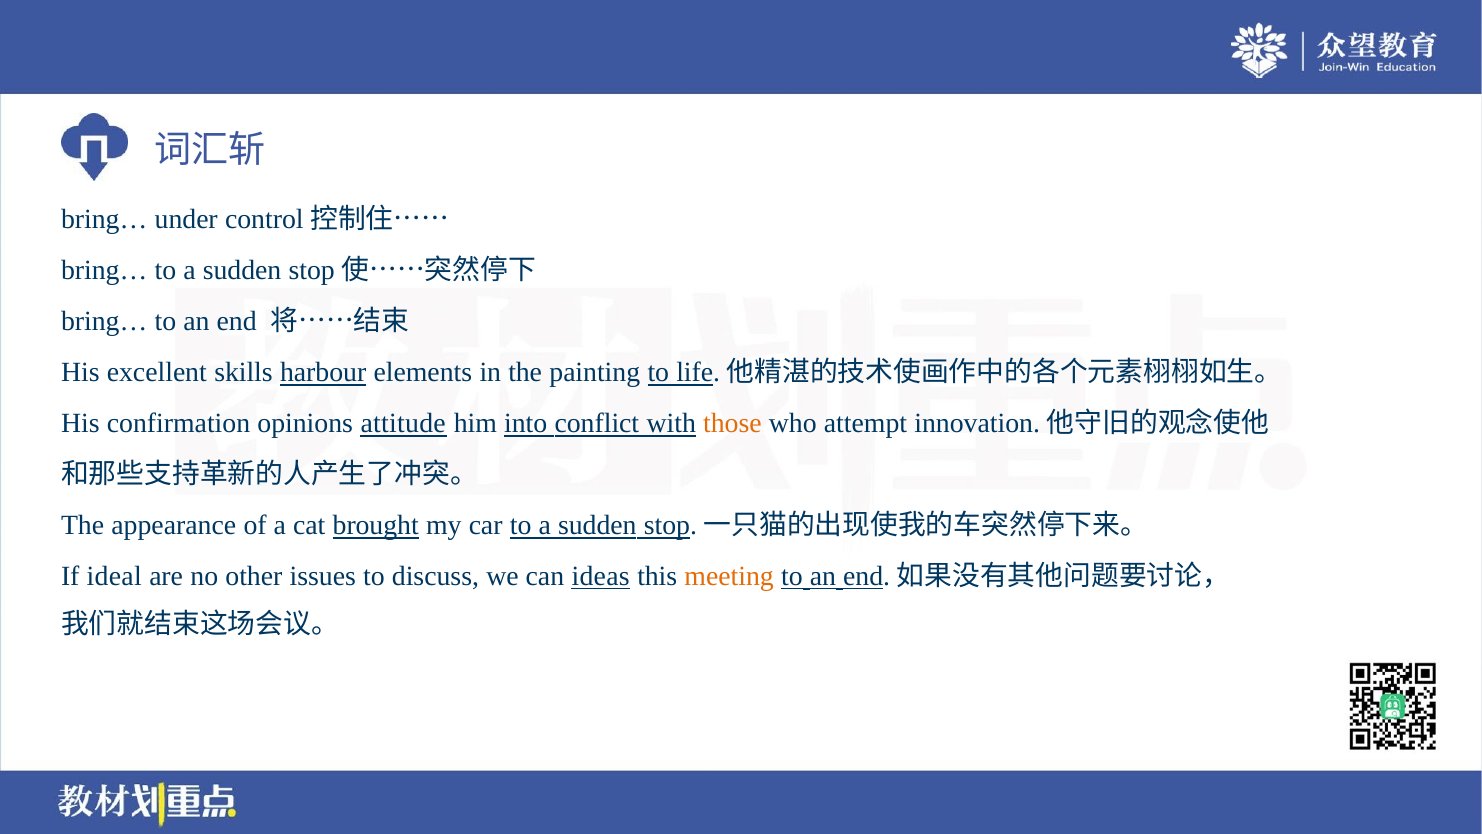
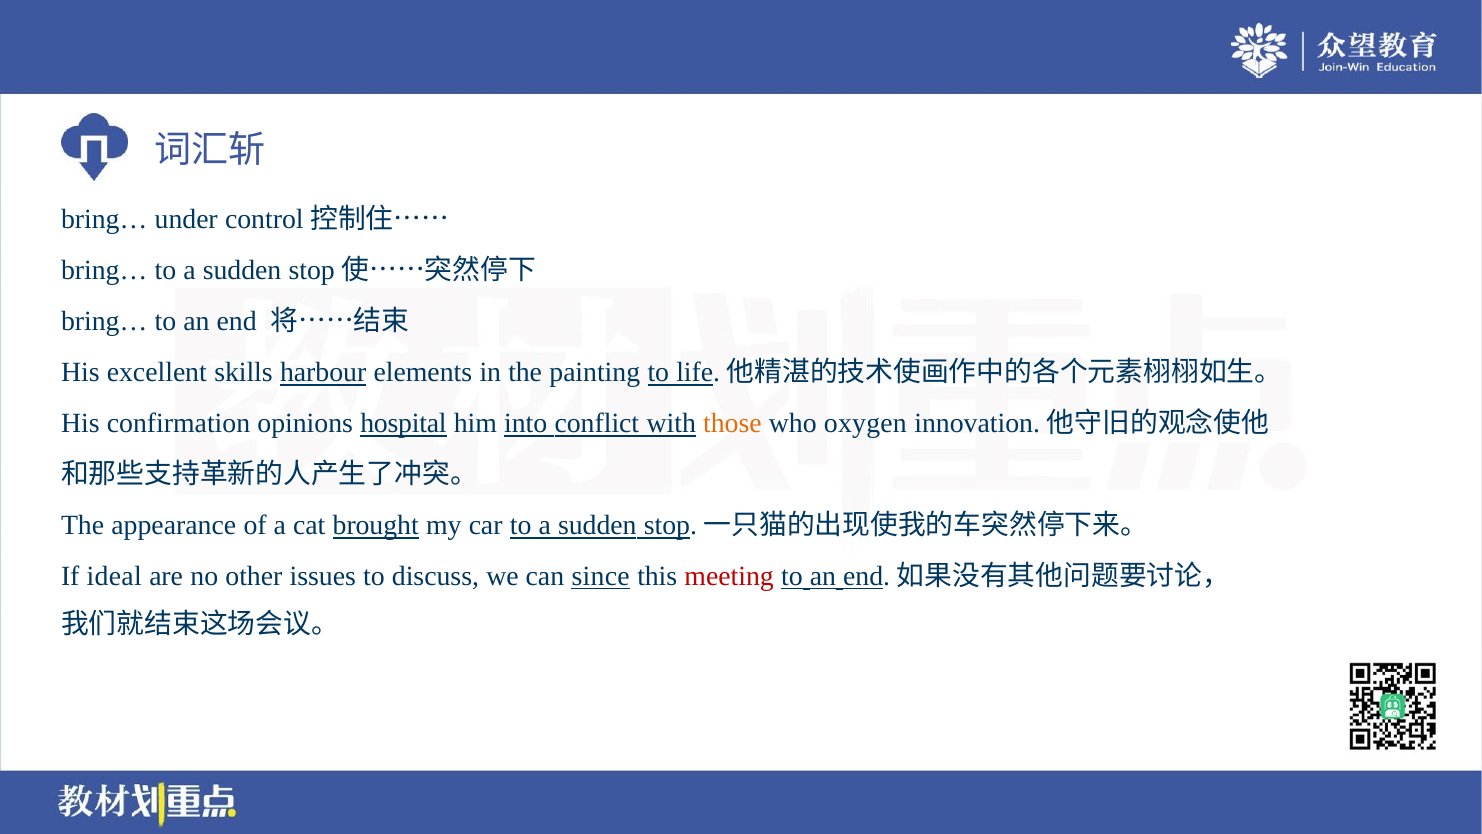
attitude: attitude -> hospital (403, 423)
attempt: attempt -> oxygen (865, 423)
ideas: ideas -> since (601, 576)
meeting colour: orange -> red (729, 576)
